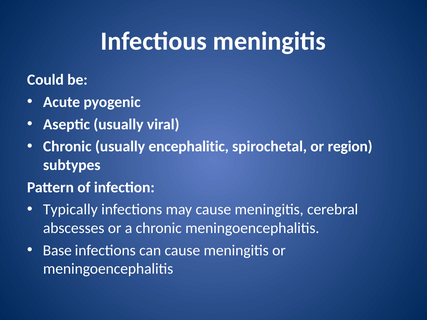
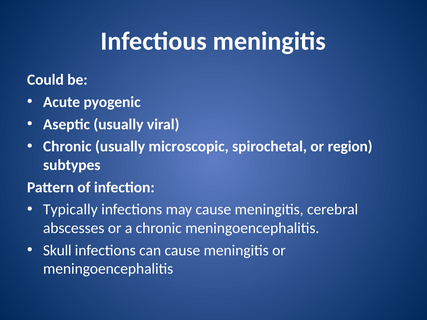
encephalitic: encephalitic -> microscopic (189, 147)
Base: Base -> Skull (57, 251)
